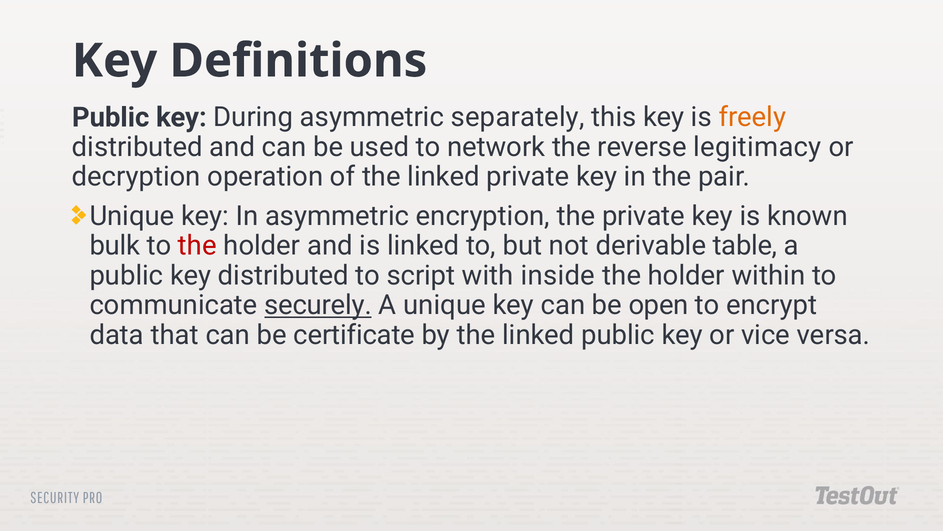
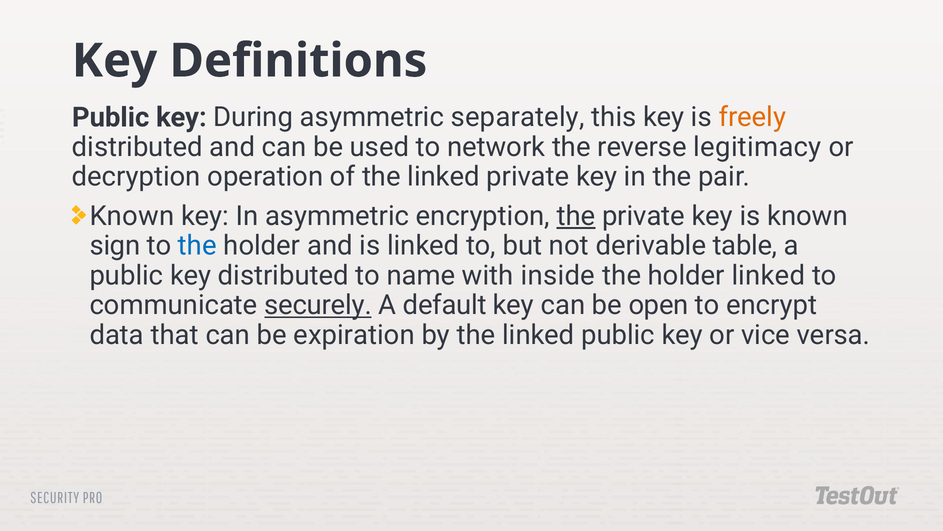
Unique: Unique -> Known (132, 216)
the underline: none -> present (576, 216)
bulk: bulk -> sign (115, 246)
the colour: red -> blue (197, 246)
script: script -> name (421, 275)
holder within: within -> linked (768, 275)
A unique: unique -> default (445, 305)
certificate: certificate -> expiration (354, 335)
